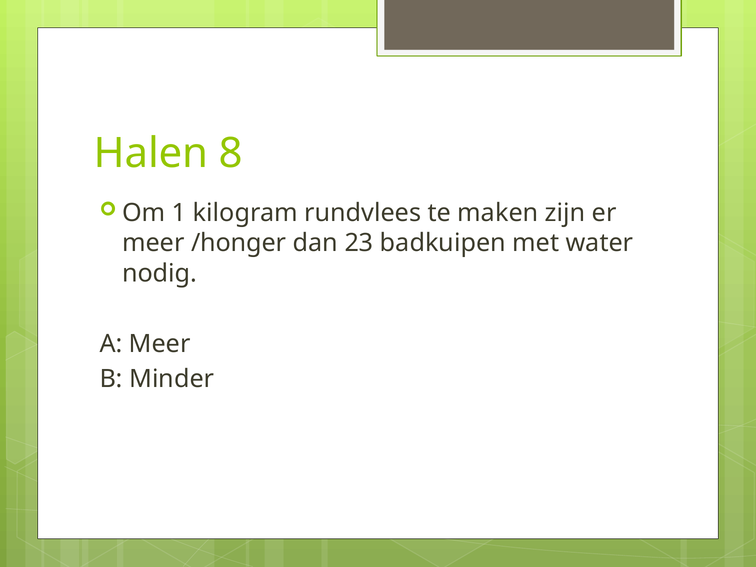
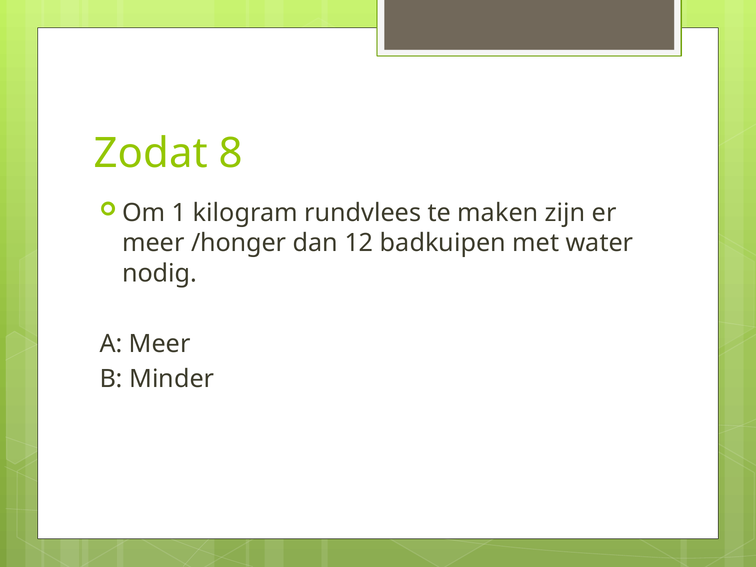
Halen: Halen -> Zodat (151, 153)
23: 23 -> 12 (359, 243)
